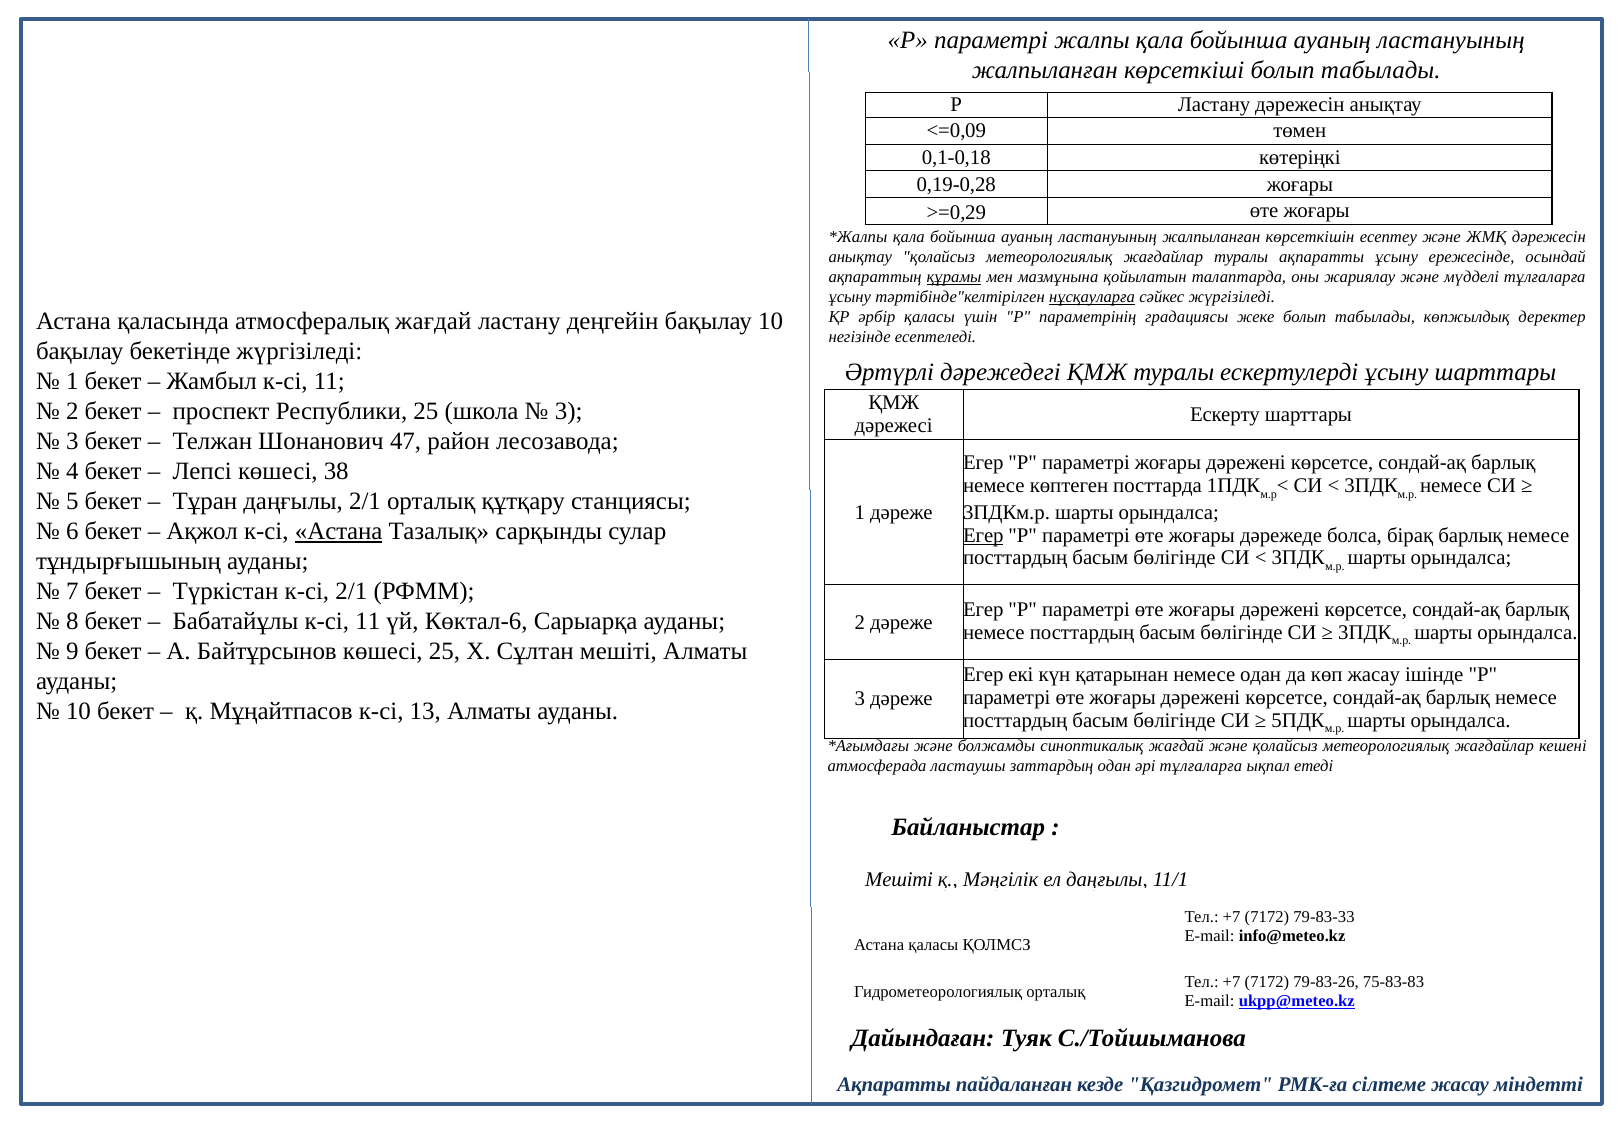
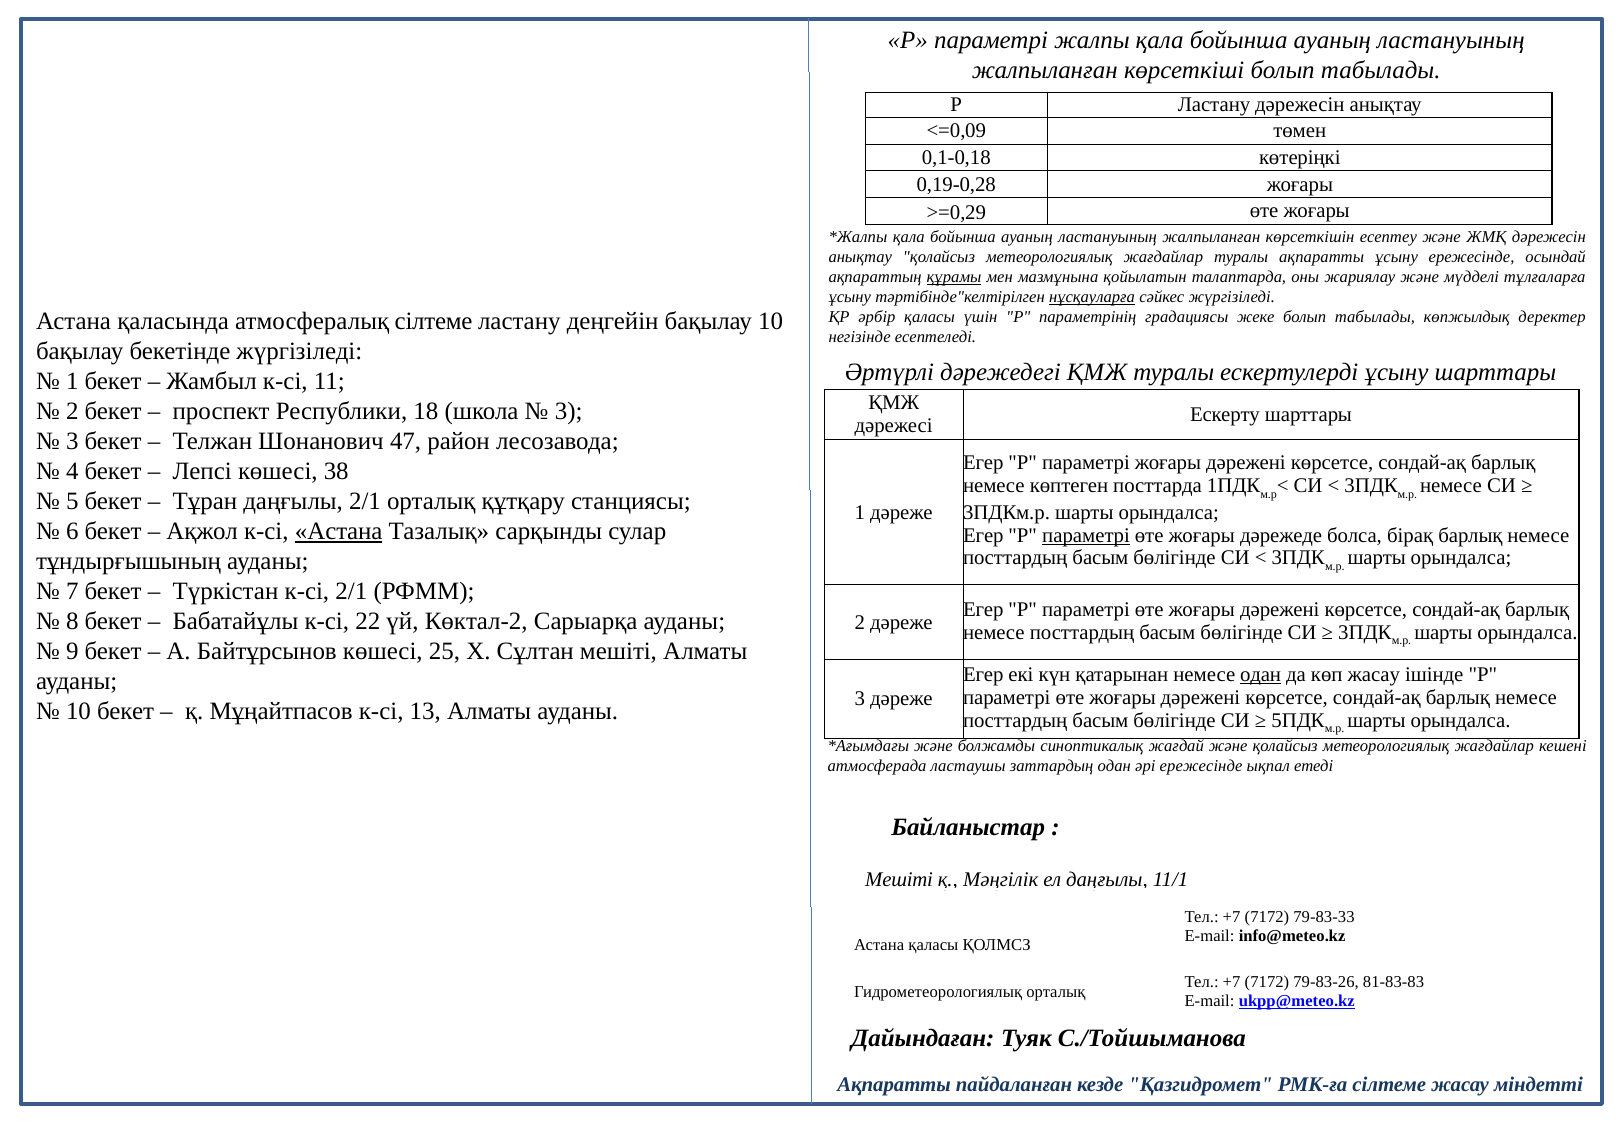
атмосфералық жағдай: жағдай -> сілтеме (434, 322)
Республики 25: 25 -> 18 (426, 412)
Егер underline: present -> none (983, 535)
параметрі underline: none -> present (1086, 535)
Бабатайұлы к-сі 11: 11 -> 22 (368, 621)
Көктал-6: Көктал-6 -> Көктал-2 (476, 621)
одан underline: none -> present (1261, 675)
әрі тұлғаларға: тұлғаларға -> ережесінде (1201, 767)
75-83-83: 75-83-83 -> 81-83-83 (1394, 983)
